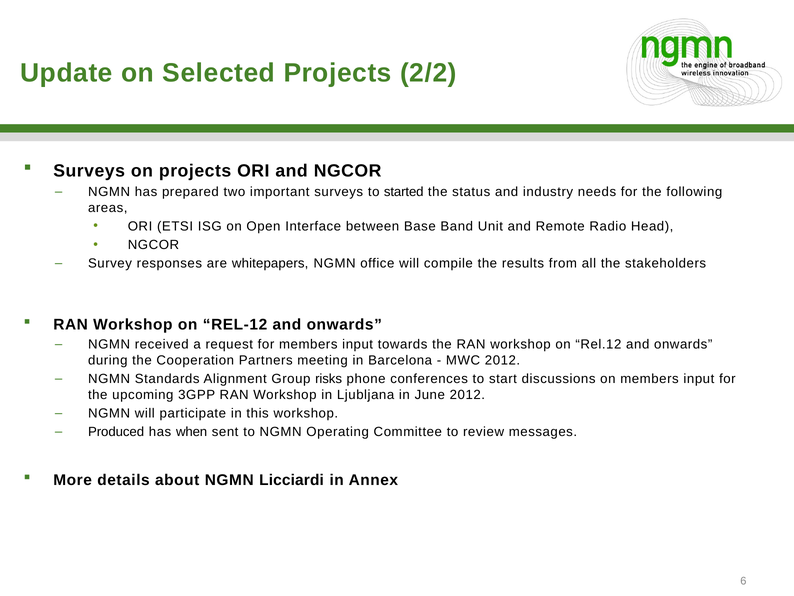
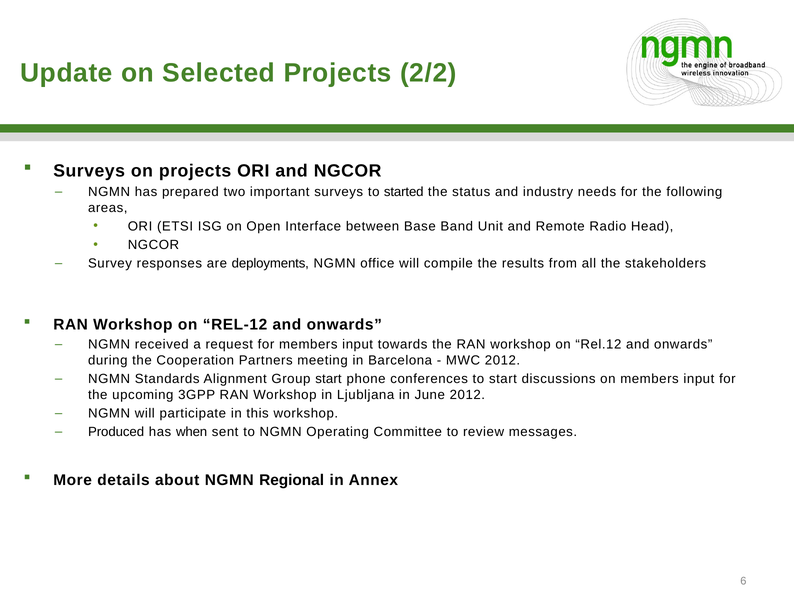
whitepapers: whitepapers -> deployments (270, 263)
Group risks: risks -> start (328, 379)
Licciardi: Licciardi -> Regional (292, 480)
